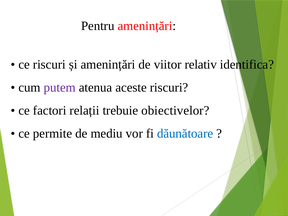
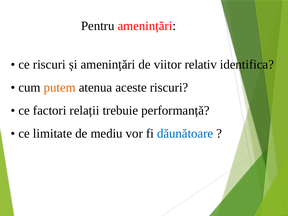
putem colour: purple -> orange (60, 87)
obiectivelor: obiectivelor -> performanță (175, 110)
permite: permite -> limitate (53, 134)
